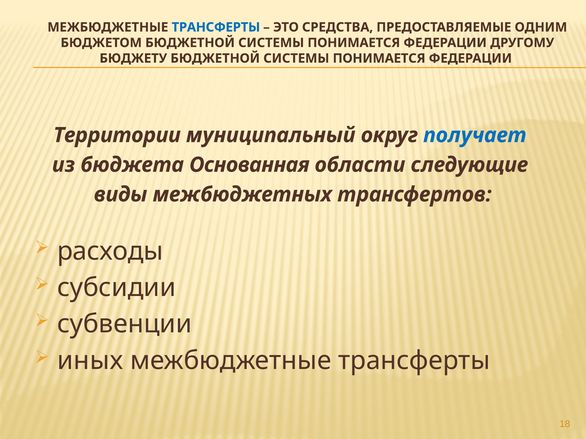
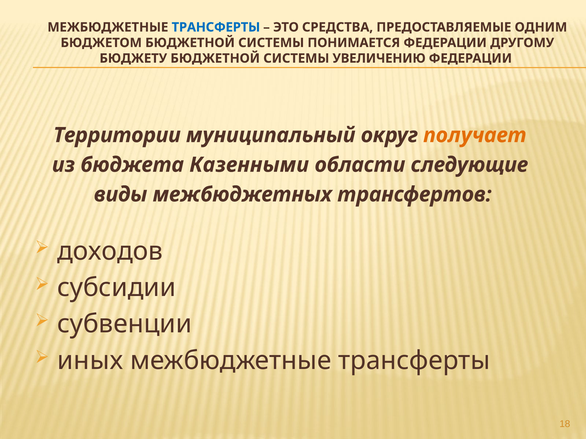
БЮДЖЕТУ БЮДЖЕТНОЙ СИСТЕМЫ ПОНИМАЕТСЯ: ПОНИМАЕТСЯ -> УВЕЛИЧЕНИЮ (379, 58)
получает colour: blue -> orange (475, 135)
Основанная: Основанная -> Казенными (249, 165)
расходы: расходы -> доходов (110, 251)
